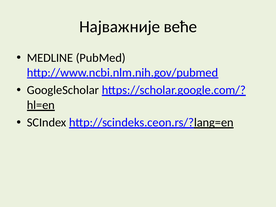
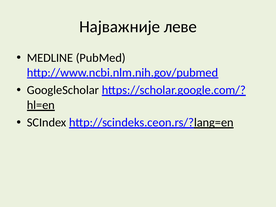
веће: веће -> леве (180, 27)
